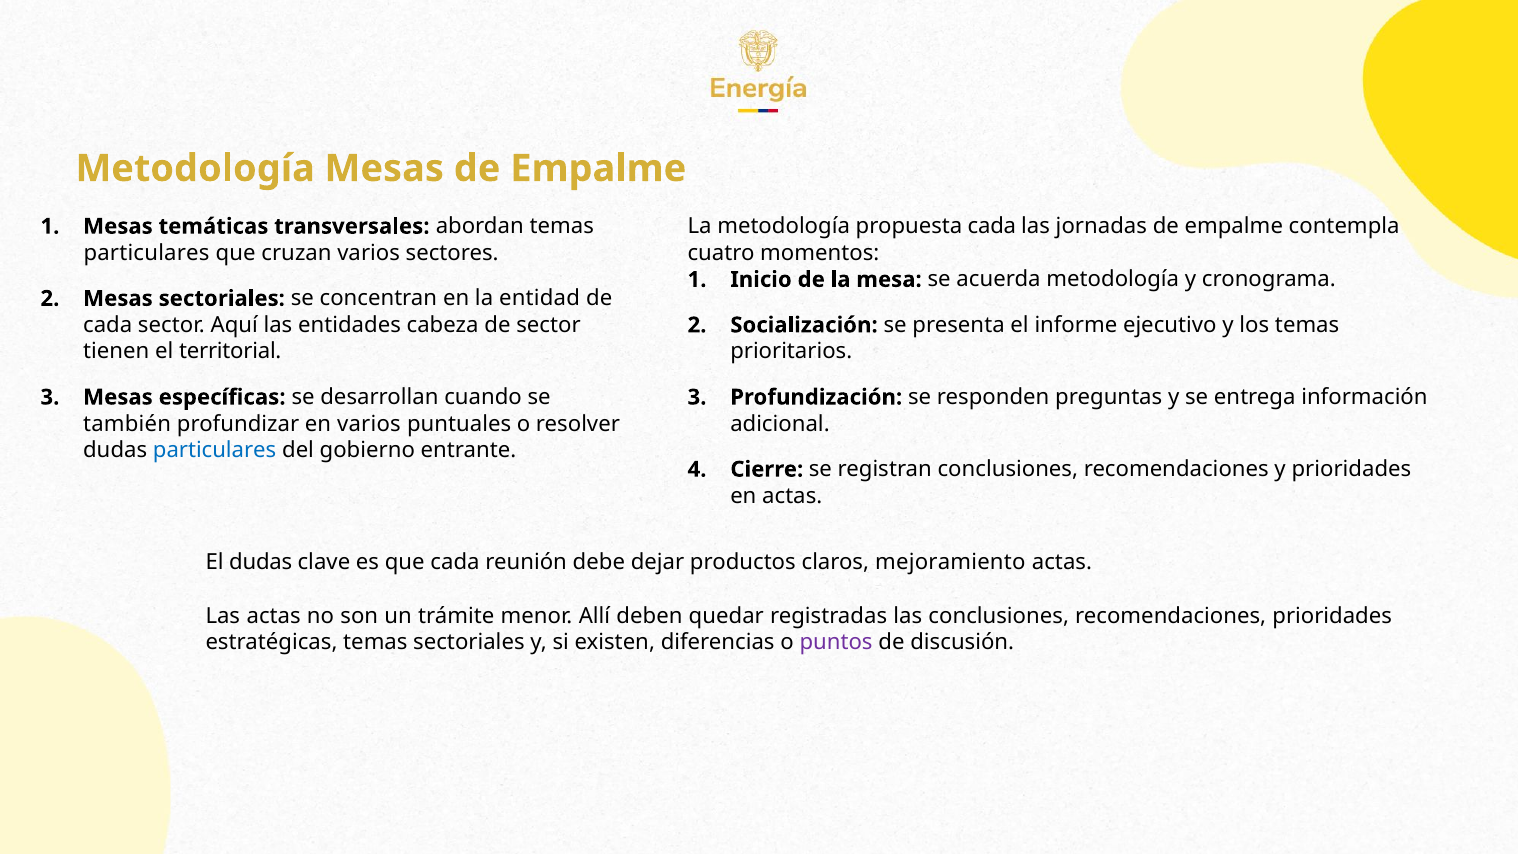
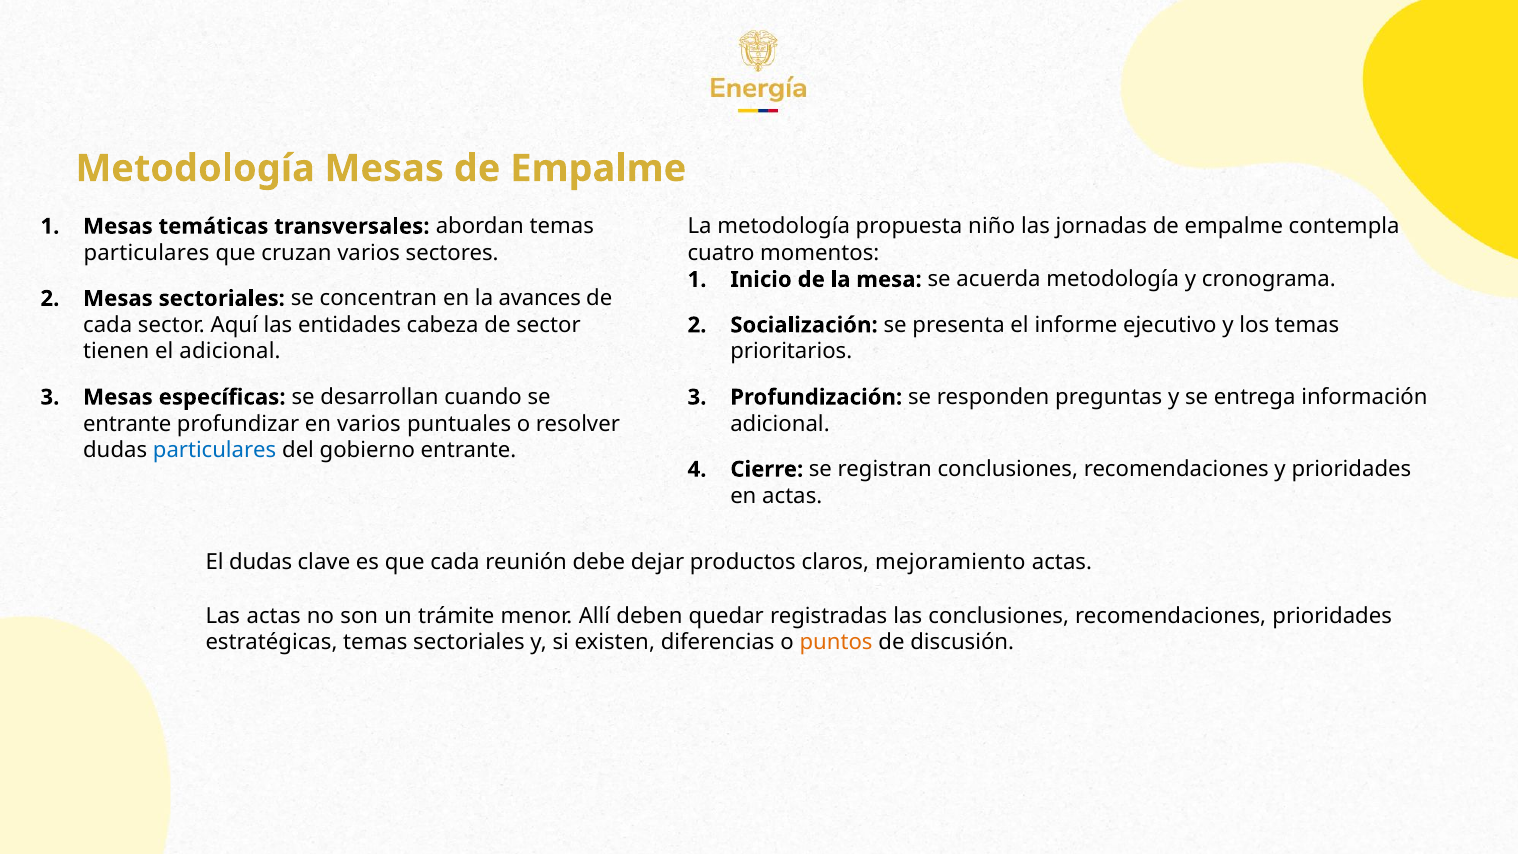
propuesta cada: cada -> niño (992, 226)
entidad: entidad -> avances (540, 298)
el territorial: territorial -> adicional (230, 352)
también: también -> entrante (127, 424)
puntos colour: purple -> orange (836, 642)
